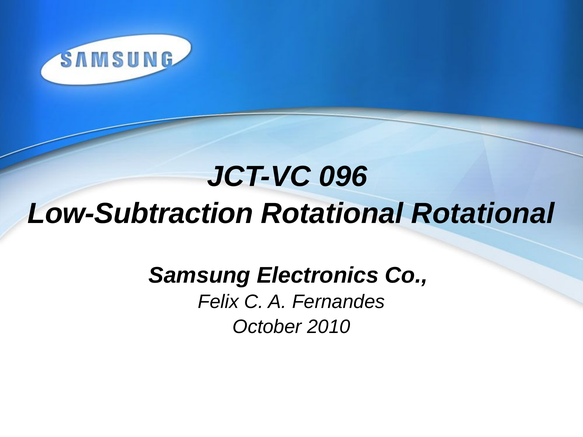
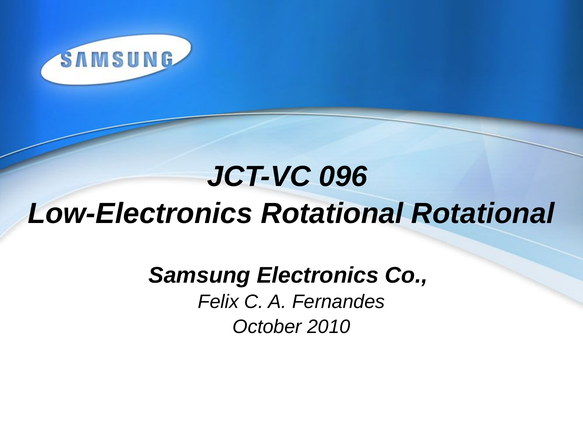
Low-Subtraction: Low-Subtraction -> Low-Electronics (140, 214)
